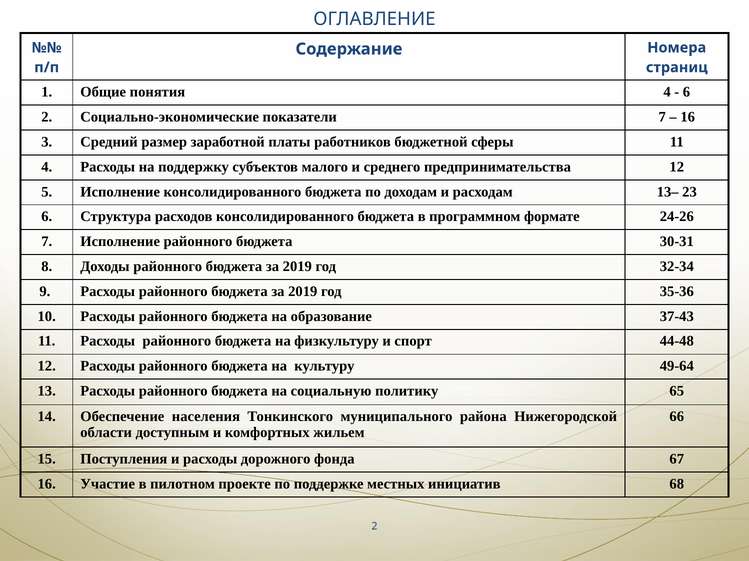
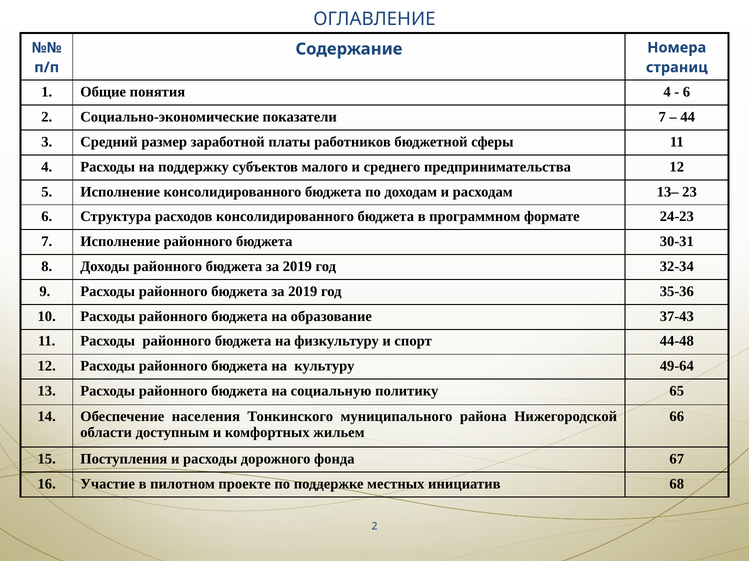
16: 16 -> 44 (688, 117)
24-26: 24-26 -> 24-23 (677, 217)
